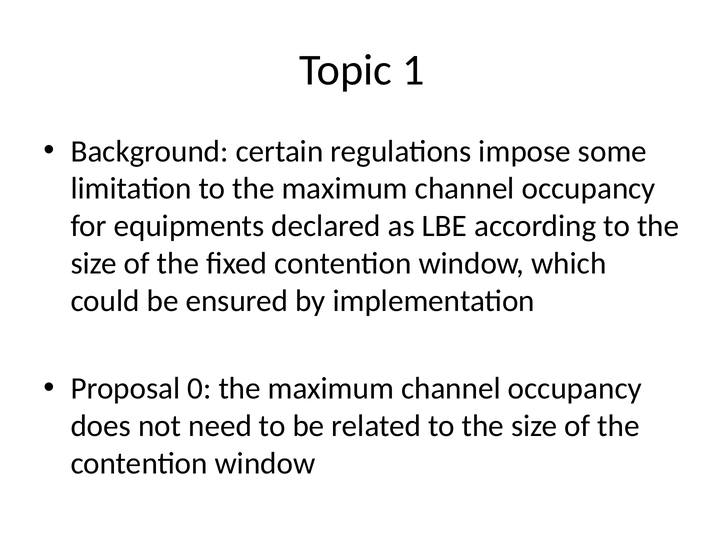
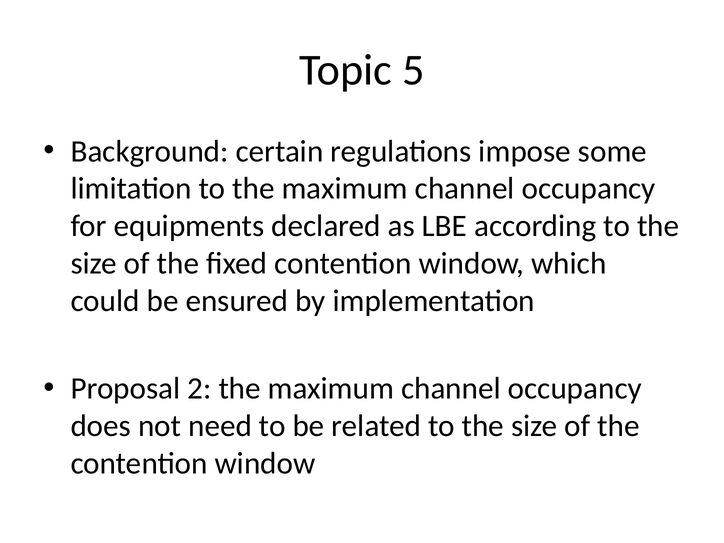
1: 1 -> 5 (413, 70)
0: 0 -> 2 (200, 389)
